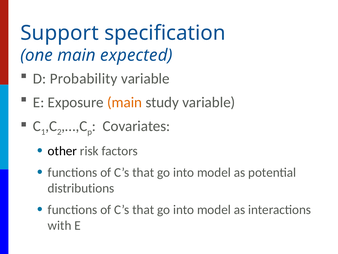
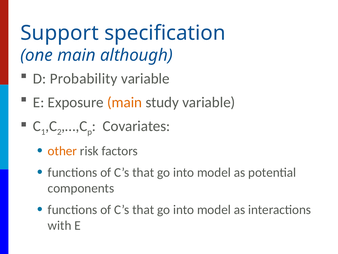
expected: expected -> although (136, 55)
other colour: black -> orange (62, 151)
distributions: distributions -> components (81, 188)
